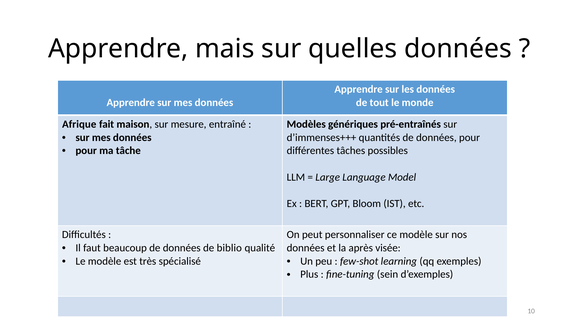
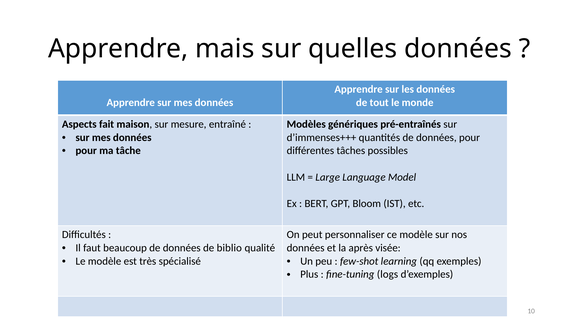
Afrique: Afrique -> Aspects (79, 124)
sein: sein -> logs (388, 274)
